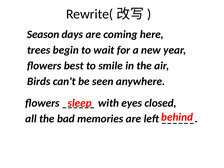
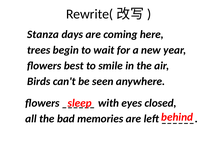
Season: Season -> Stanza (43, 34)
